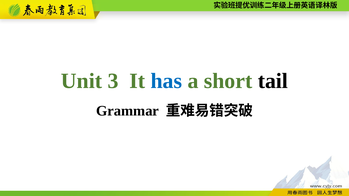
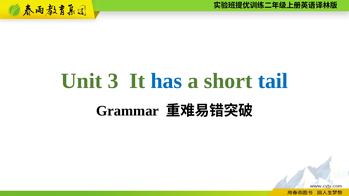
tail colour: black -> blue (273, 81)
